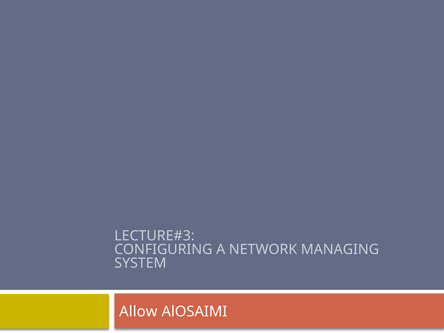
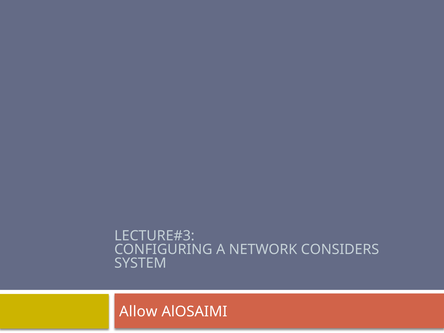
MANAGING: MANAGING -> CONSIDERS (340, 249)
